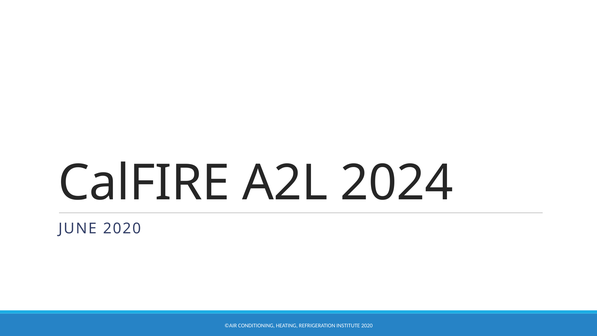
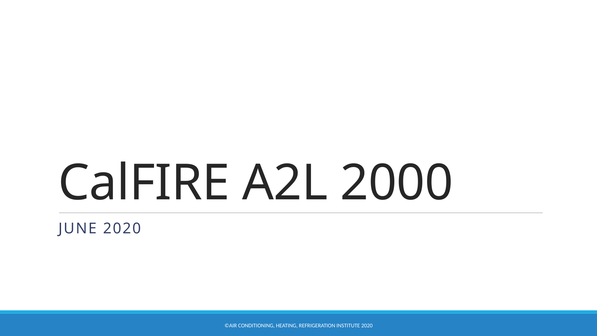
2024: 2024 -> 2000 (397, 183)
